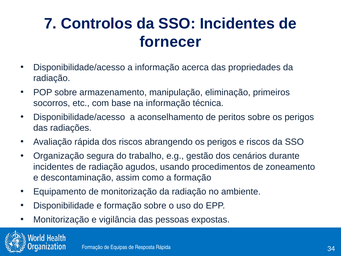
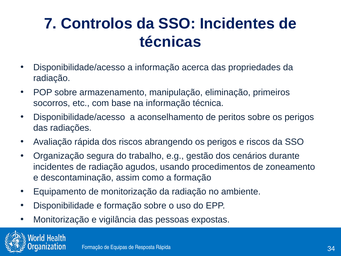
fornecer: fornecer -> técnicas (170, 42)
